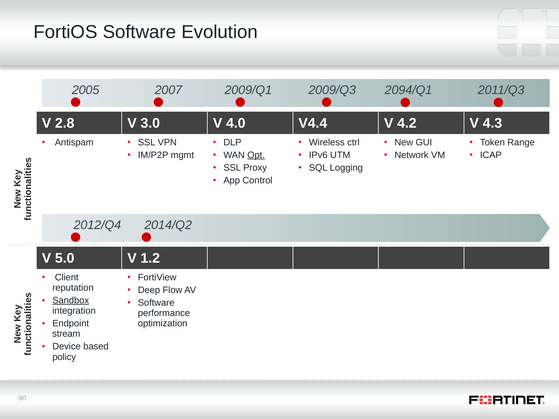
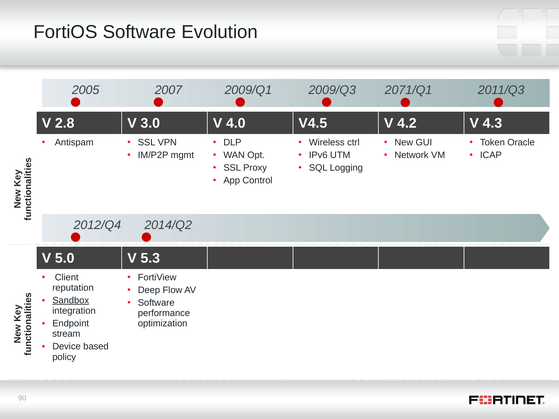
2094/Q1: 2094/Q1 -> 2071/Q1 (408, 90)
V4.4: V4.4 -> V4.5 (313, 123)
Range: Range -> Oracle (521, 142)
Opt underline: present -> none (256, 155)
1.2: 1.2 -> 5.3 (150, 258)
